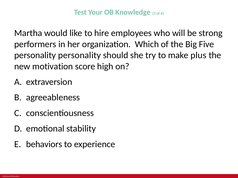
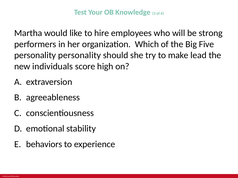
plus: plus -> lead (198, 55)
motivation: motivation -> individuals (53, 66)
